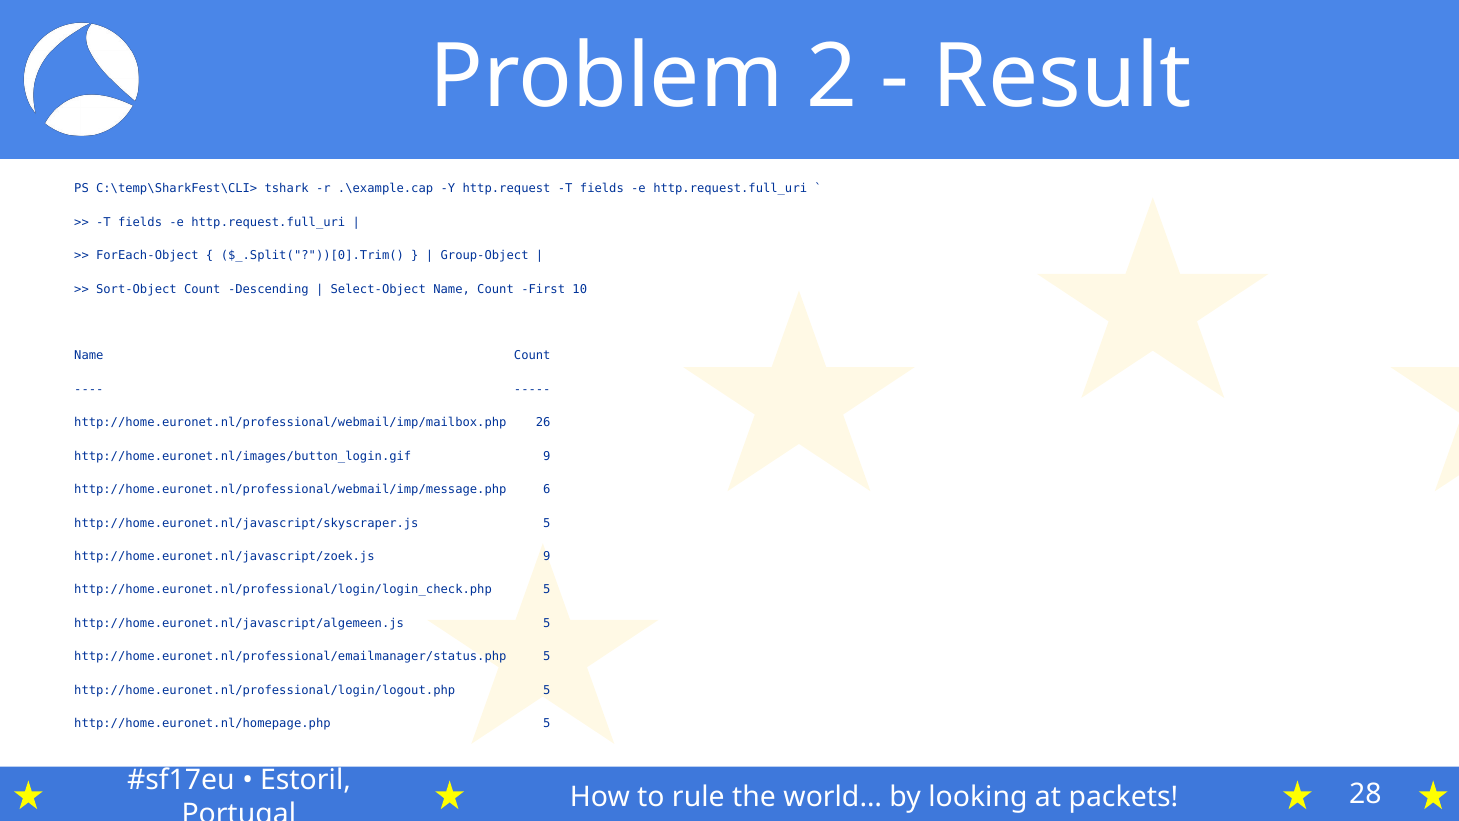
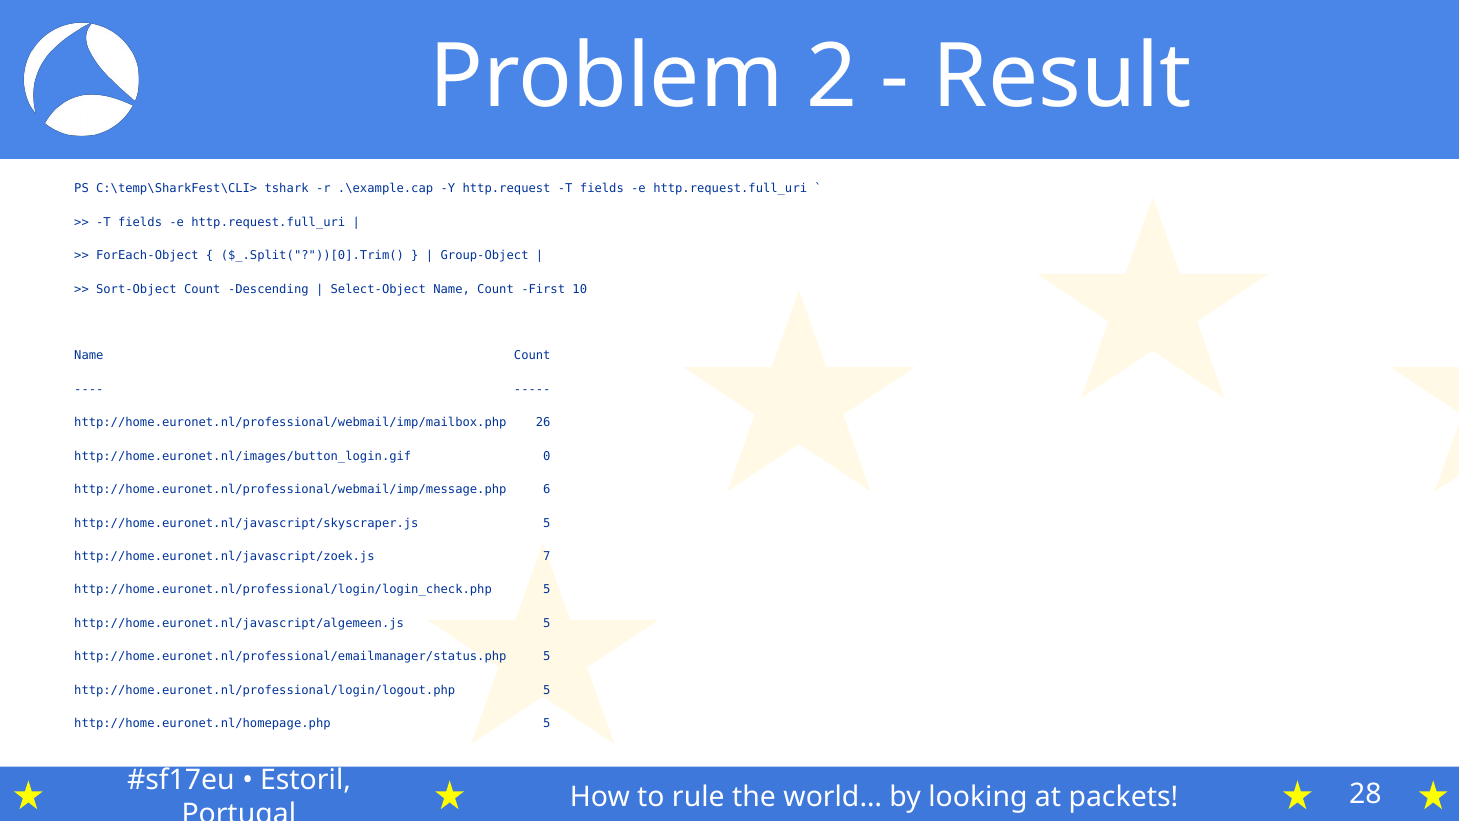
http://home.euronet.nl/images/button_login.gif 9: 9 -> 0 (547, 456)
http://home.euronet.nl/javascript/zoek.js 9: 9 -> 7 (547, 556)
